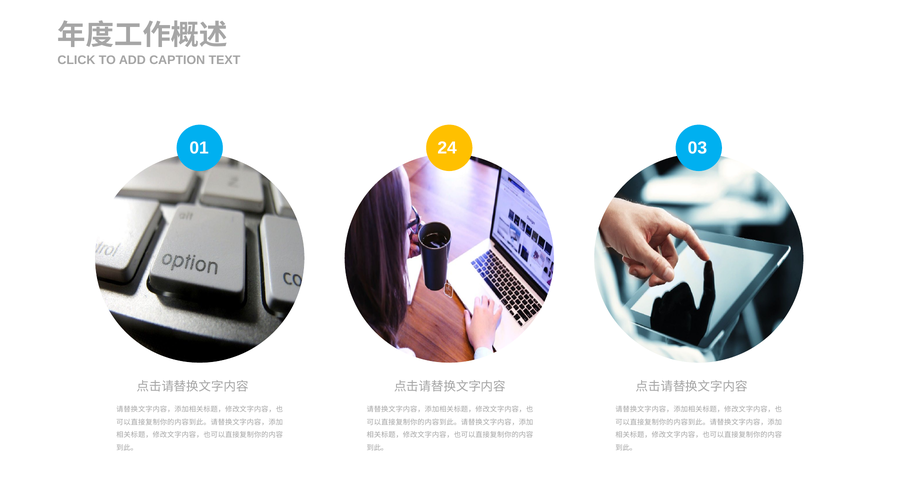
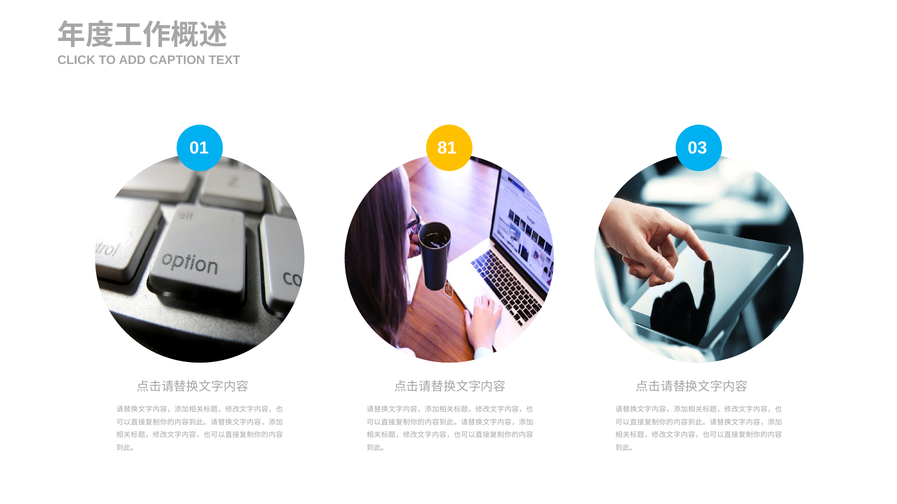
24: 24 -> 81 (447, 148)
